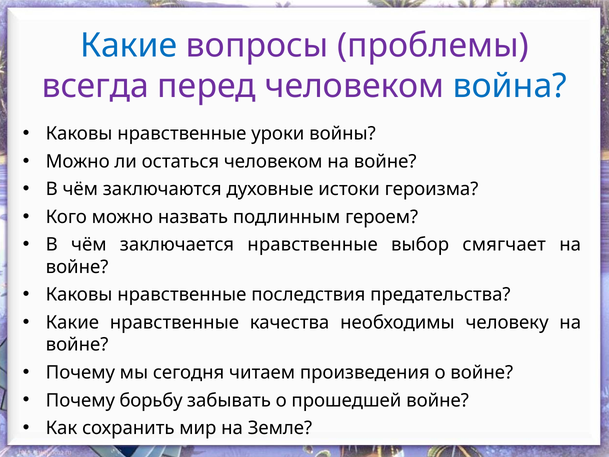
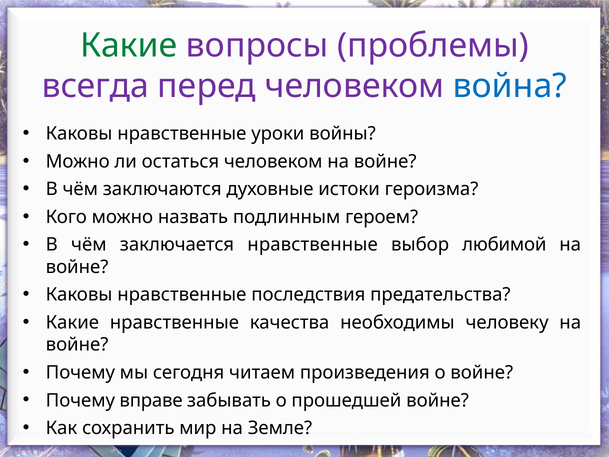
Какие colour: blue -> green (129, 45)
смягчает: смягчает -> любимой (504, 245)
борьбу: борьбу -> вправе (151, 400)
